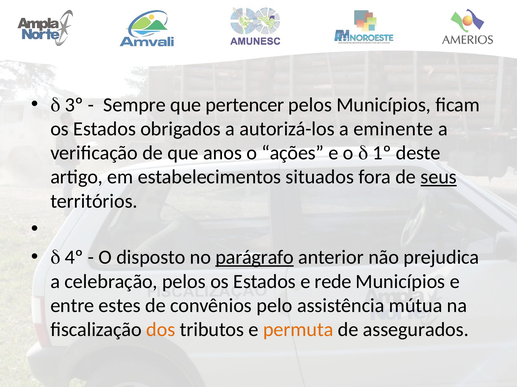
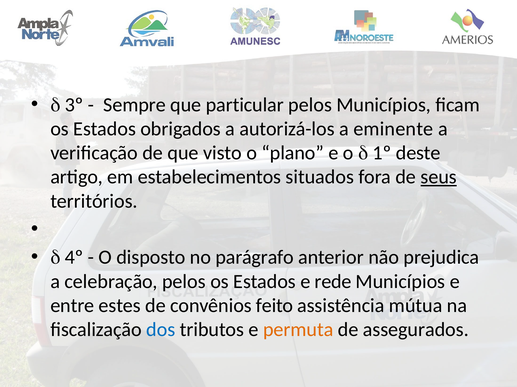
pertencer: pertencer -> particular (245, 105)
anos: anos -> visto (222, 153)
ações: ações -> plano (293, 153)
parágrafo underline: present -> none (255, 258)
pelo: pelo -> feito (275, 306)
dos colour: orange -> blue (161, 330)
